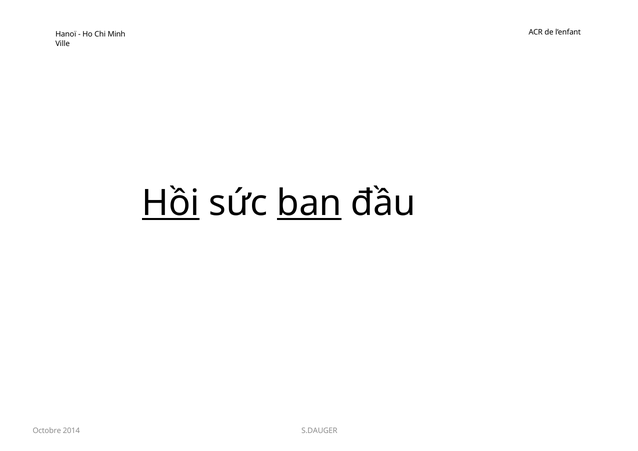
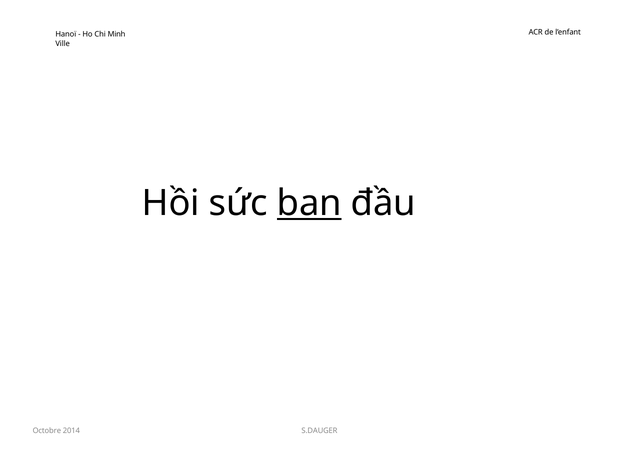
Hồi underline: present -> none (171, 203)
